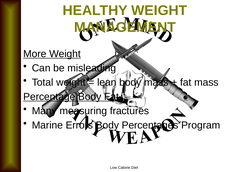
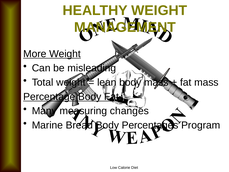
fractures: fractures -> changes (129, 111)
Errors: Errors -> Bread (79, 125)
